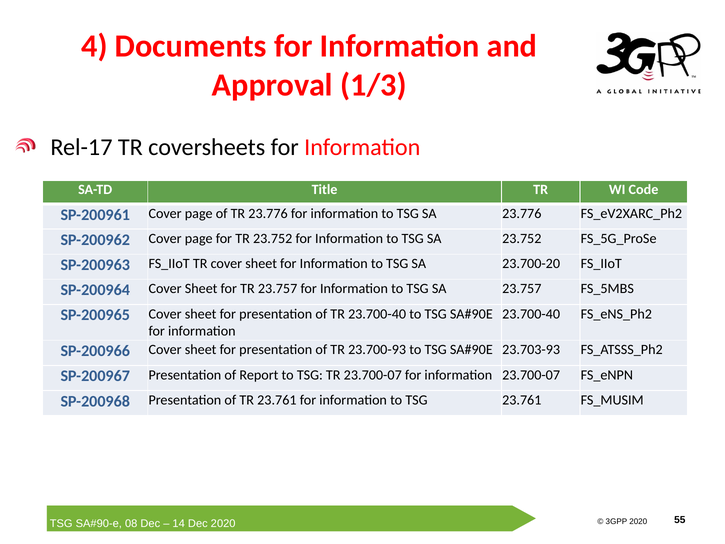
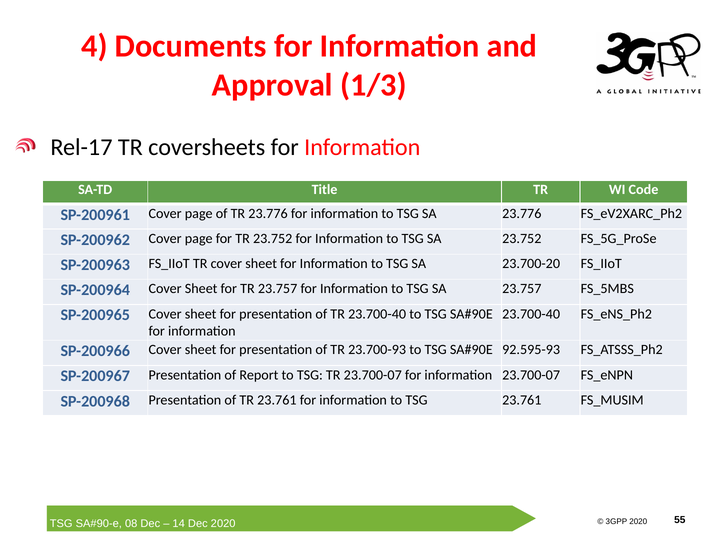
23.703-93: 23.703-93 -> 92.595-93 (531, 350)
